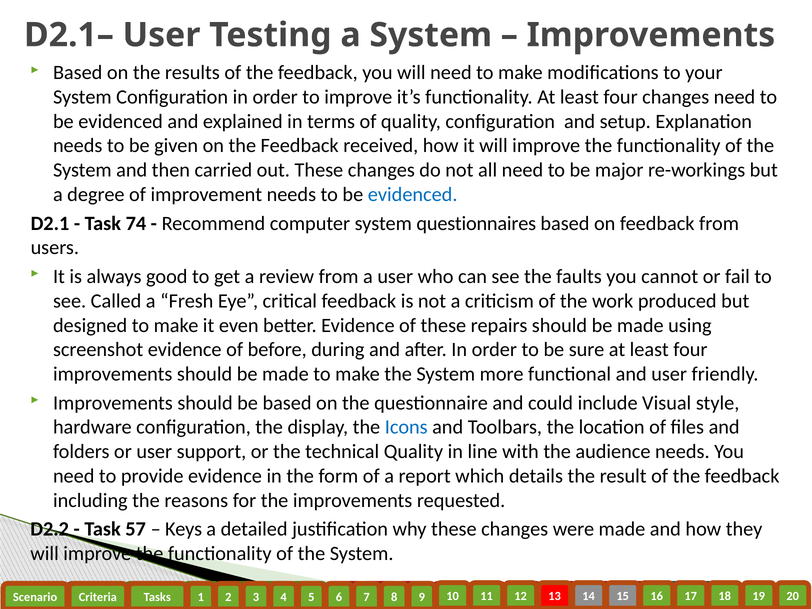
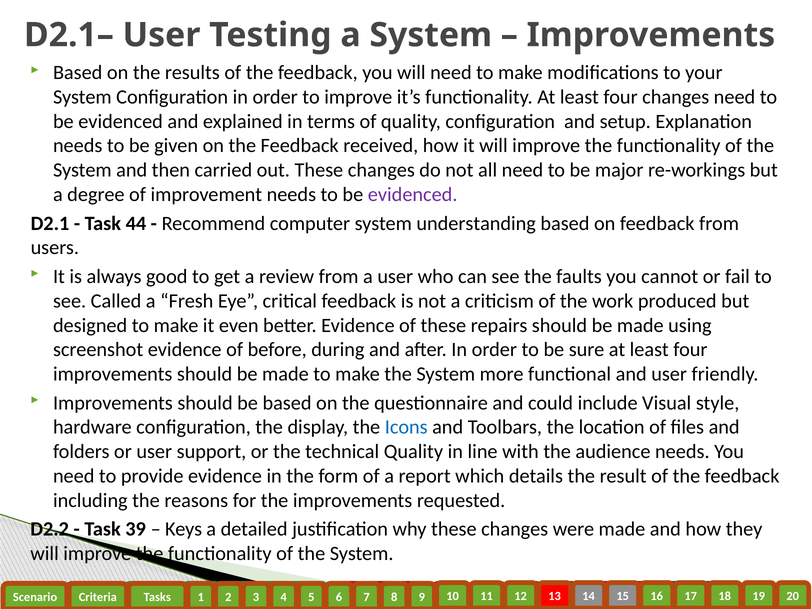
evidenced colour: blue -> purple (413, 195)
74: 74 -> 44 (136, 223)
questionnaires: questionnaires -> understanding (476, 223)
57: 57 -> 39 (136, 529)
